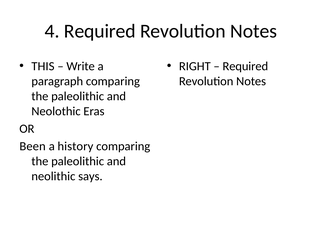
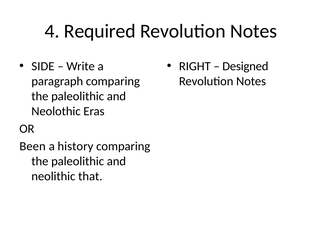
THIS: THIS -> SIDE (43, 66)
Required: Required -> Designed (245, 66)
says: says -> that (90, 177)
